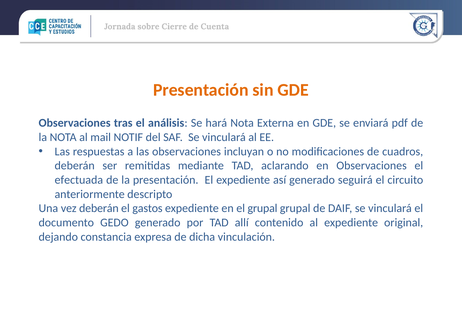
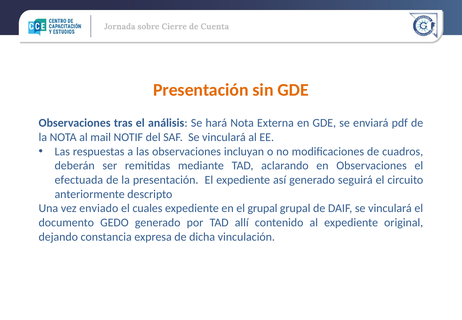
vez deberán: deberán -> enviado (99, 208)
gastos: gastos -> cuales (147, 208)
